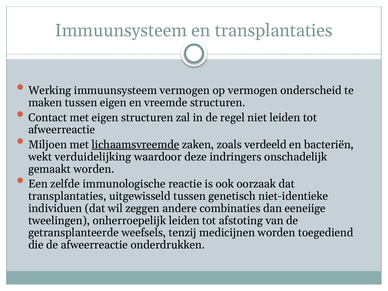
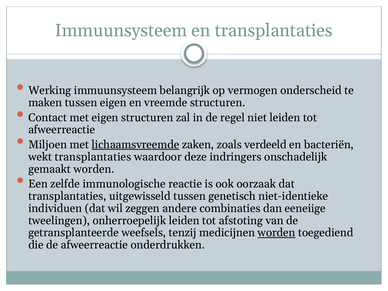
immuunsysteem vermogen: vermogen -> belangrijk (185, 90)
wekt verduidelijking: verduidelijking -> transplantaties (93, 157)
worden underline: none -> present (277, 233)
